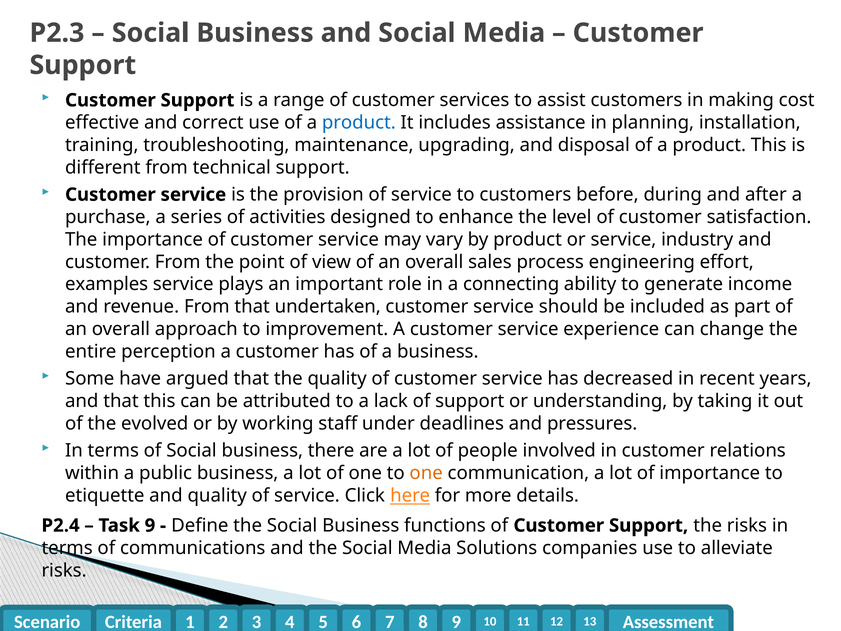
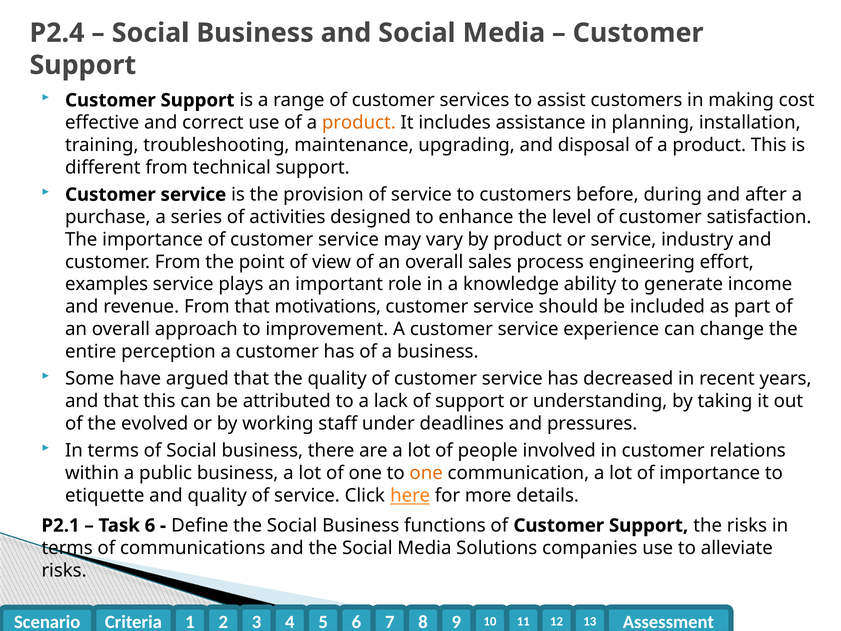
P2.3: P2.3 -> P2.4 (57, 33)
product colour: blue -> orange (359, 123)
connecting: connecting -> knowledge (511, 284)
undertaken: undertaken -> motivations (328, 307)
P2.4: P2.4 -> P2.1 (61, 525)
Task 9: 9 -> 6 (150, 525)
